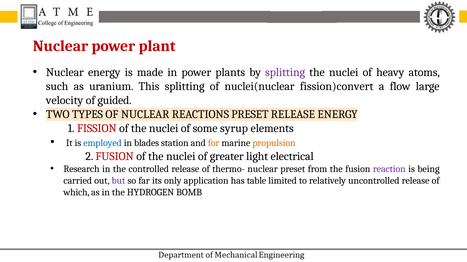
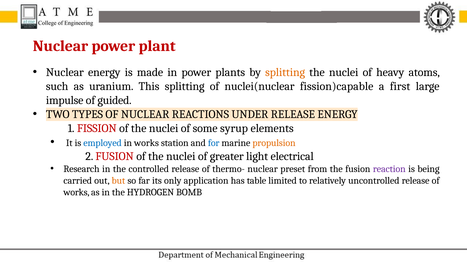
splitting colour: purple -> orange (285, 73)
fission)convert: fission)convert -> fission)capable (337, 87)
flow: flow -> first (400, 87)
velocity: velocity -> impulse (65, 101)
REACTIONS PRESET: PRESET -> UNDER (250, 115)
in blades: blades -> works (146, 143)
for colour: orange -> blue (214, 143)
but colour: purple -> orange (118, 181)
which: which -> works (76, 193)
